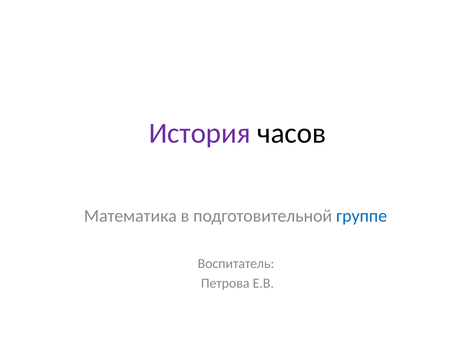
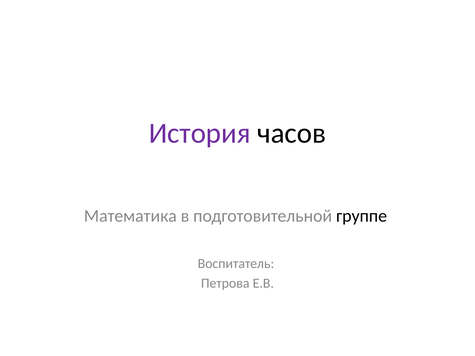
группе colour: blue -> black (362, 216)
